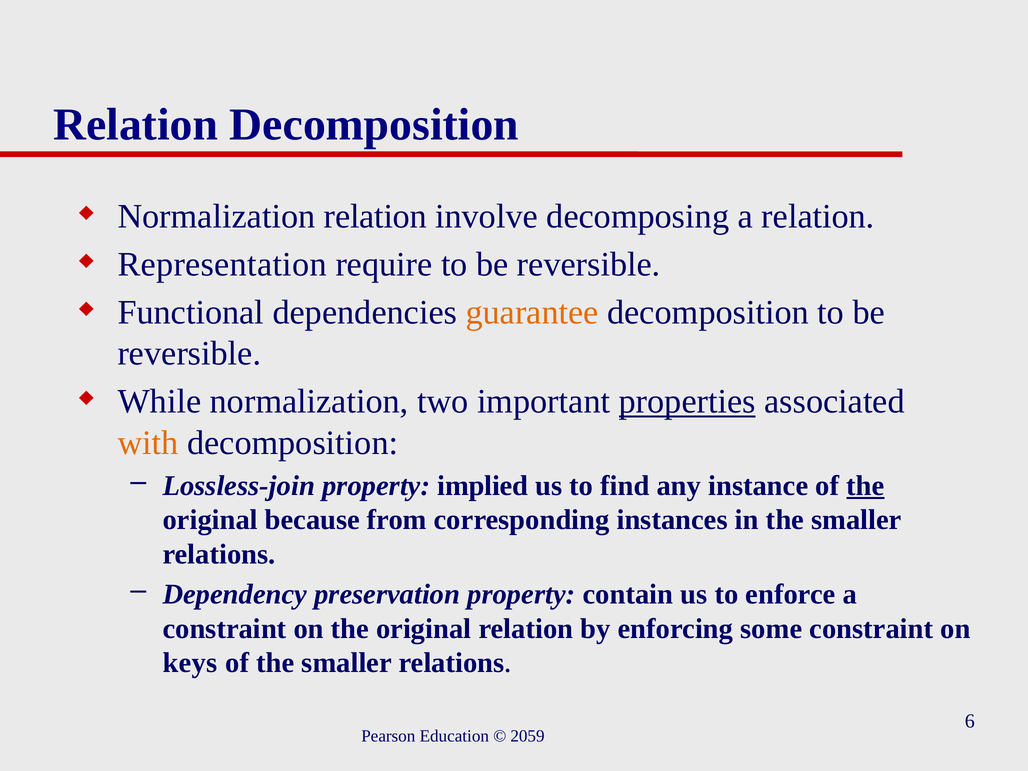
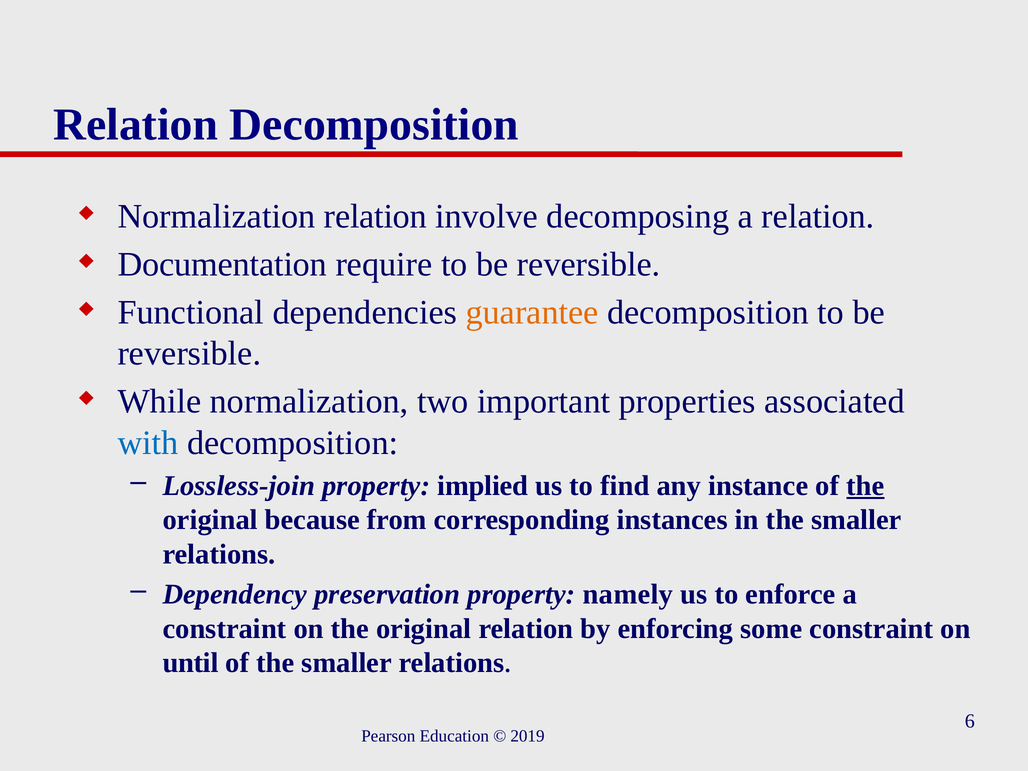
Representation: Representation -> Documentation (222, 265)
properties underline: present -> none (687, 402)
with colour: orange -> blue (148, 443)
contain: contain -> namely (628, 594)
keys: keys -> until (190, 663)
2059: 2059 -> 2019 (527, 736)
